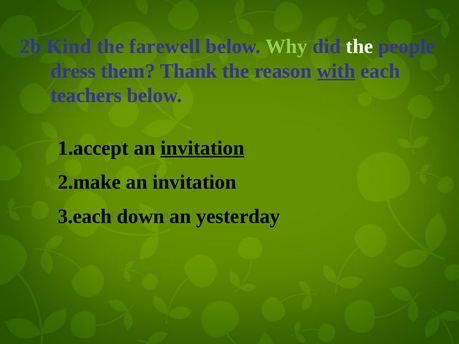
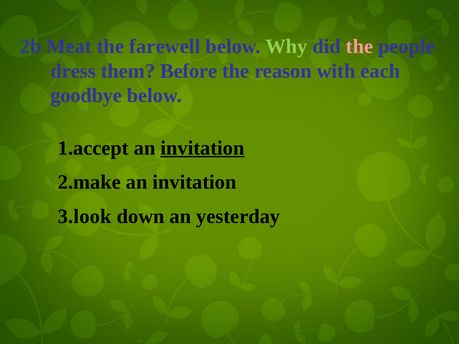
Kind: Kind -> Meat (69, 47)
the colour: white -> pink (360, 47)
Thank: Thank -> Before (189, 71)
with underline: present -> none (336, 71)
teachers: teachers -> goodbye (86, 95)
3.each: 3.each -> 3.look (85, 217)
